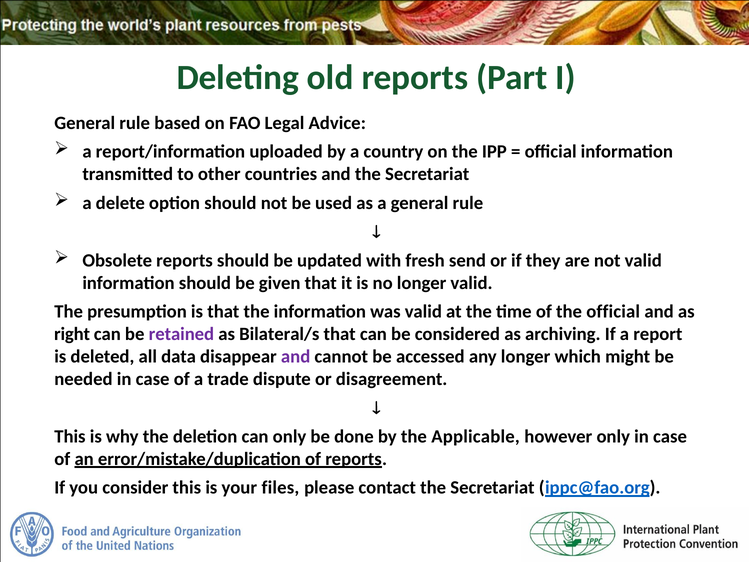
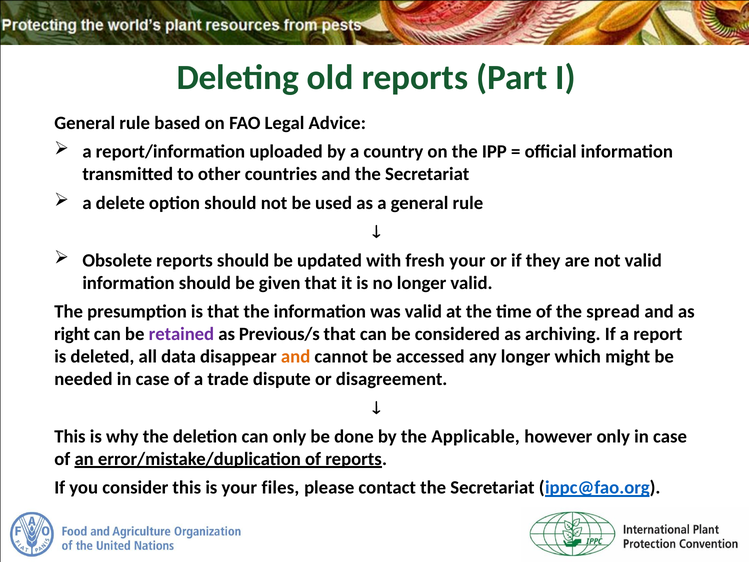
fresh send: send -> your (467, 260)
the official: official -> spread (613, 311)
Bilateral/s: Bilateral/s -> Previous/s (279, 334)
and colour: purple -> orange (296, 356)
